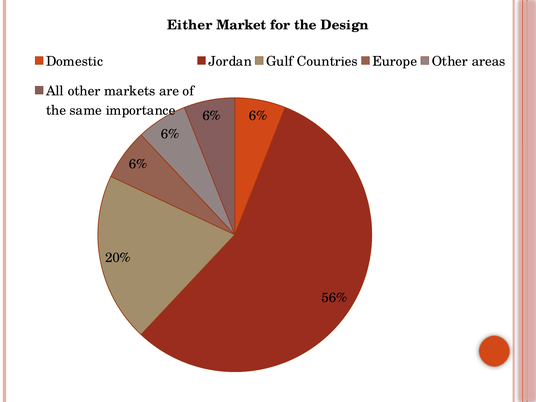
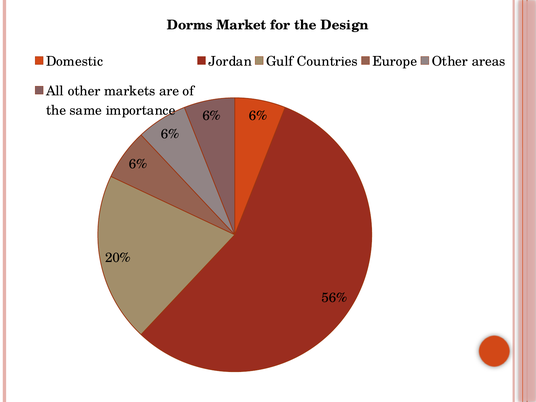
Either: Either -> Dorms (190, 25)
